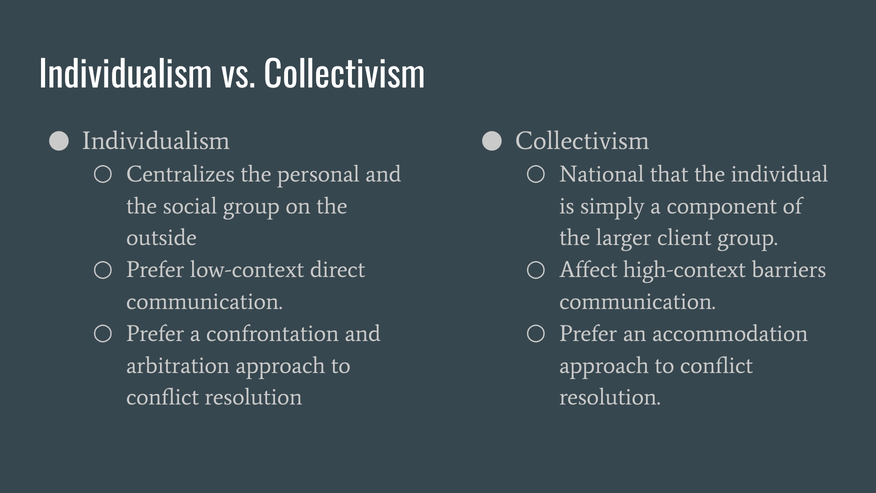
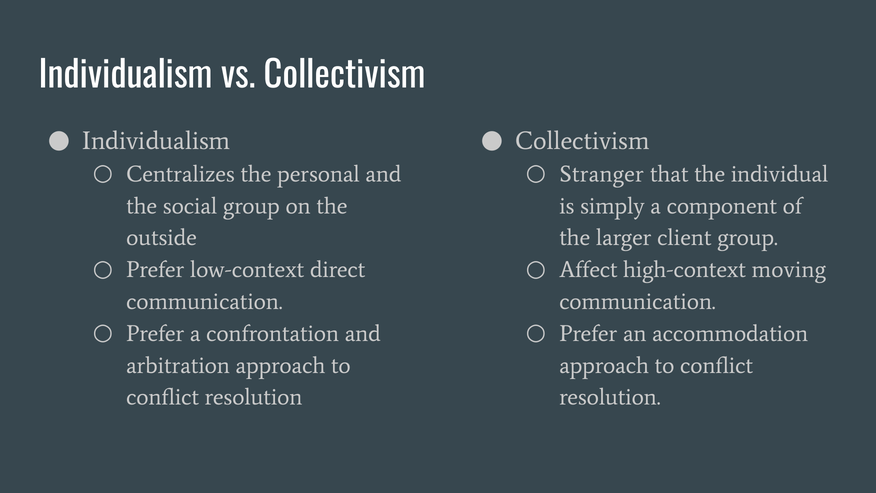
National: National -> Stranger (602, 174)
barriers: barriers -> moving (789, 270)
